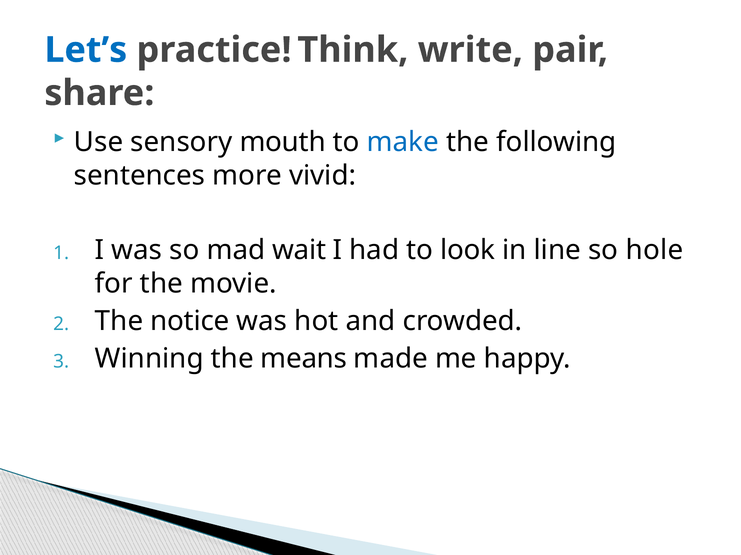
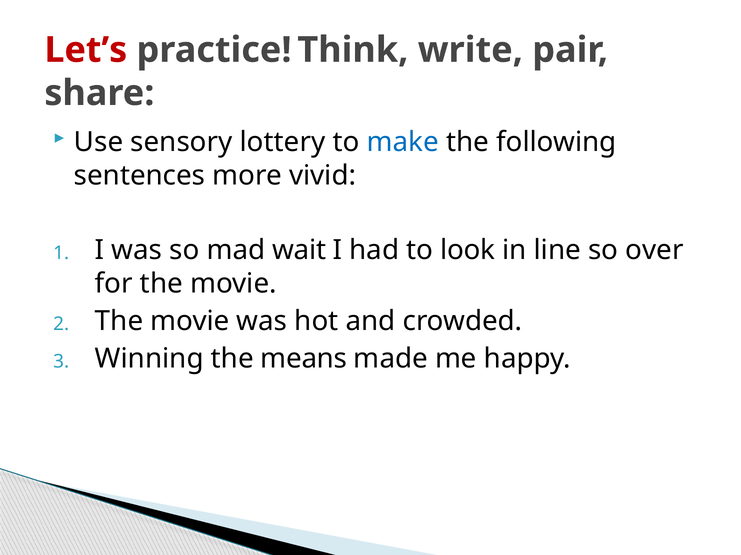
Let’s colour: blue -> red (86, 50)
mouth: mouth -> lottery (283, 142)
hole: hole -> over (655, 251)
notice: notice -> movie (190, 322)
